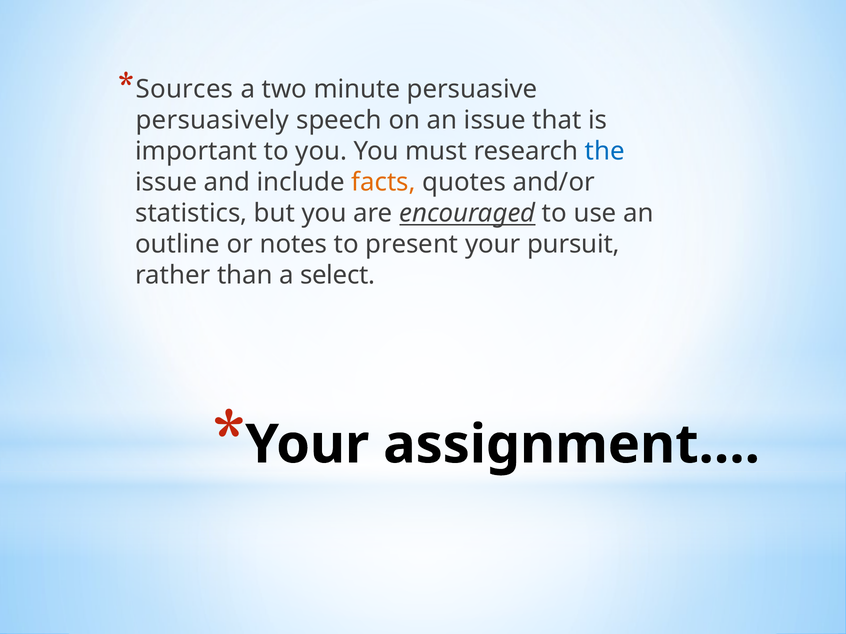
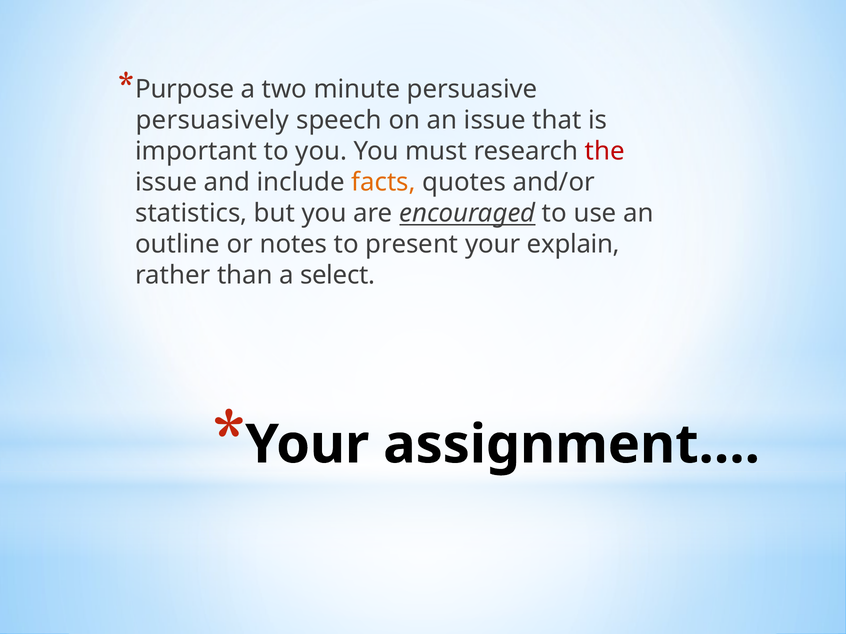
Sources: Sources -> Purpose (185, 89)
the colour: blue -> red (605, 151)
pursuit: pursuit -> explain (573, 244)
